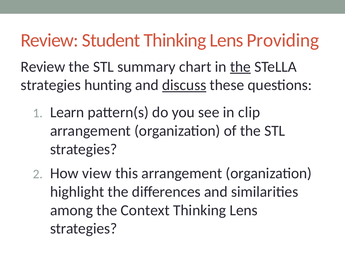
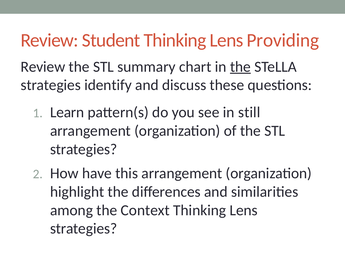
hunting: hunting -> identify (108, 85)
discuss underline: present -> none (184, 85)
clip: clip -> still (249, 112)
view: view -> have (97, 173)
